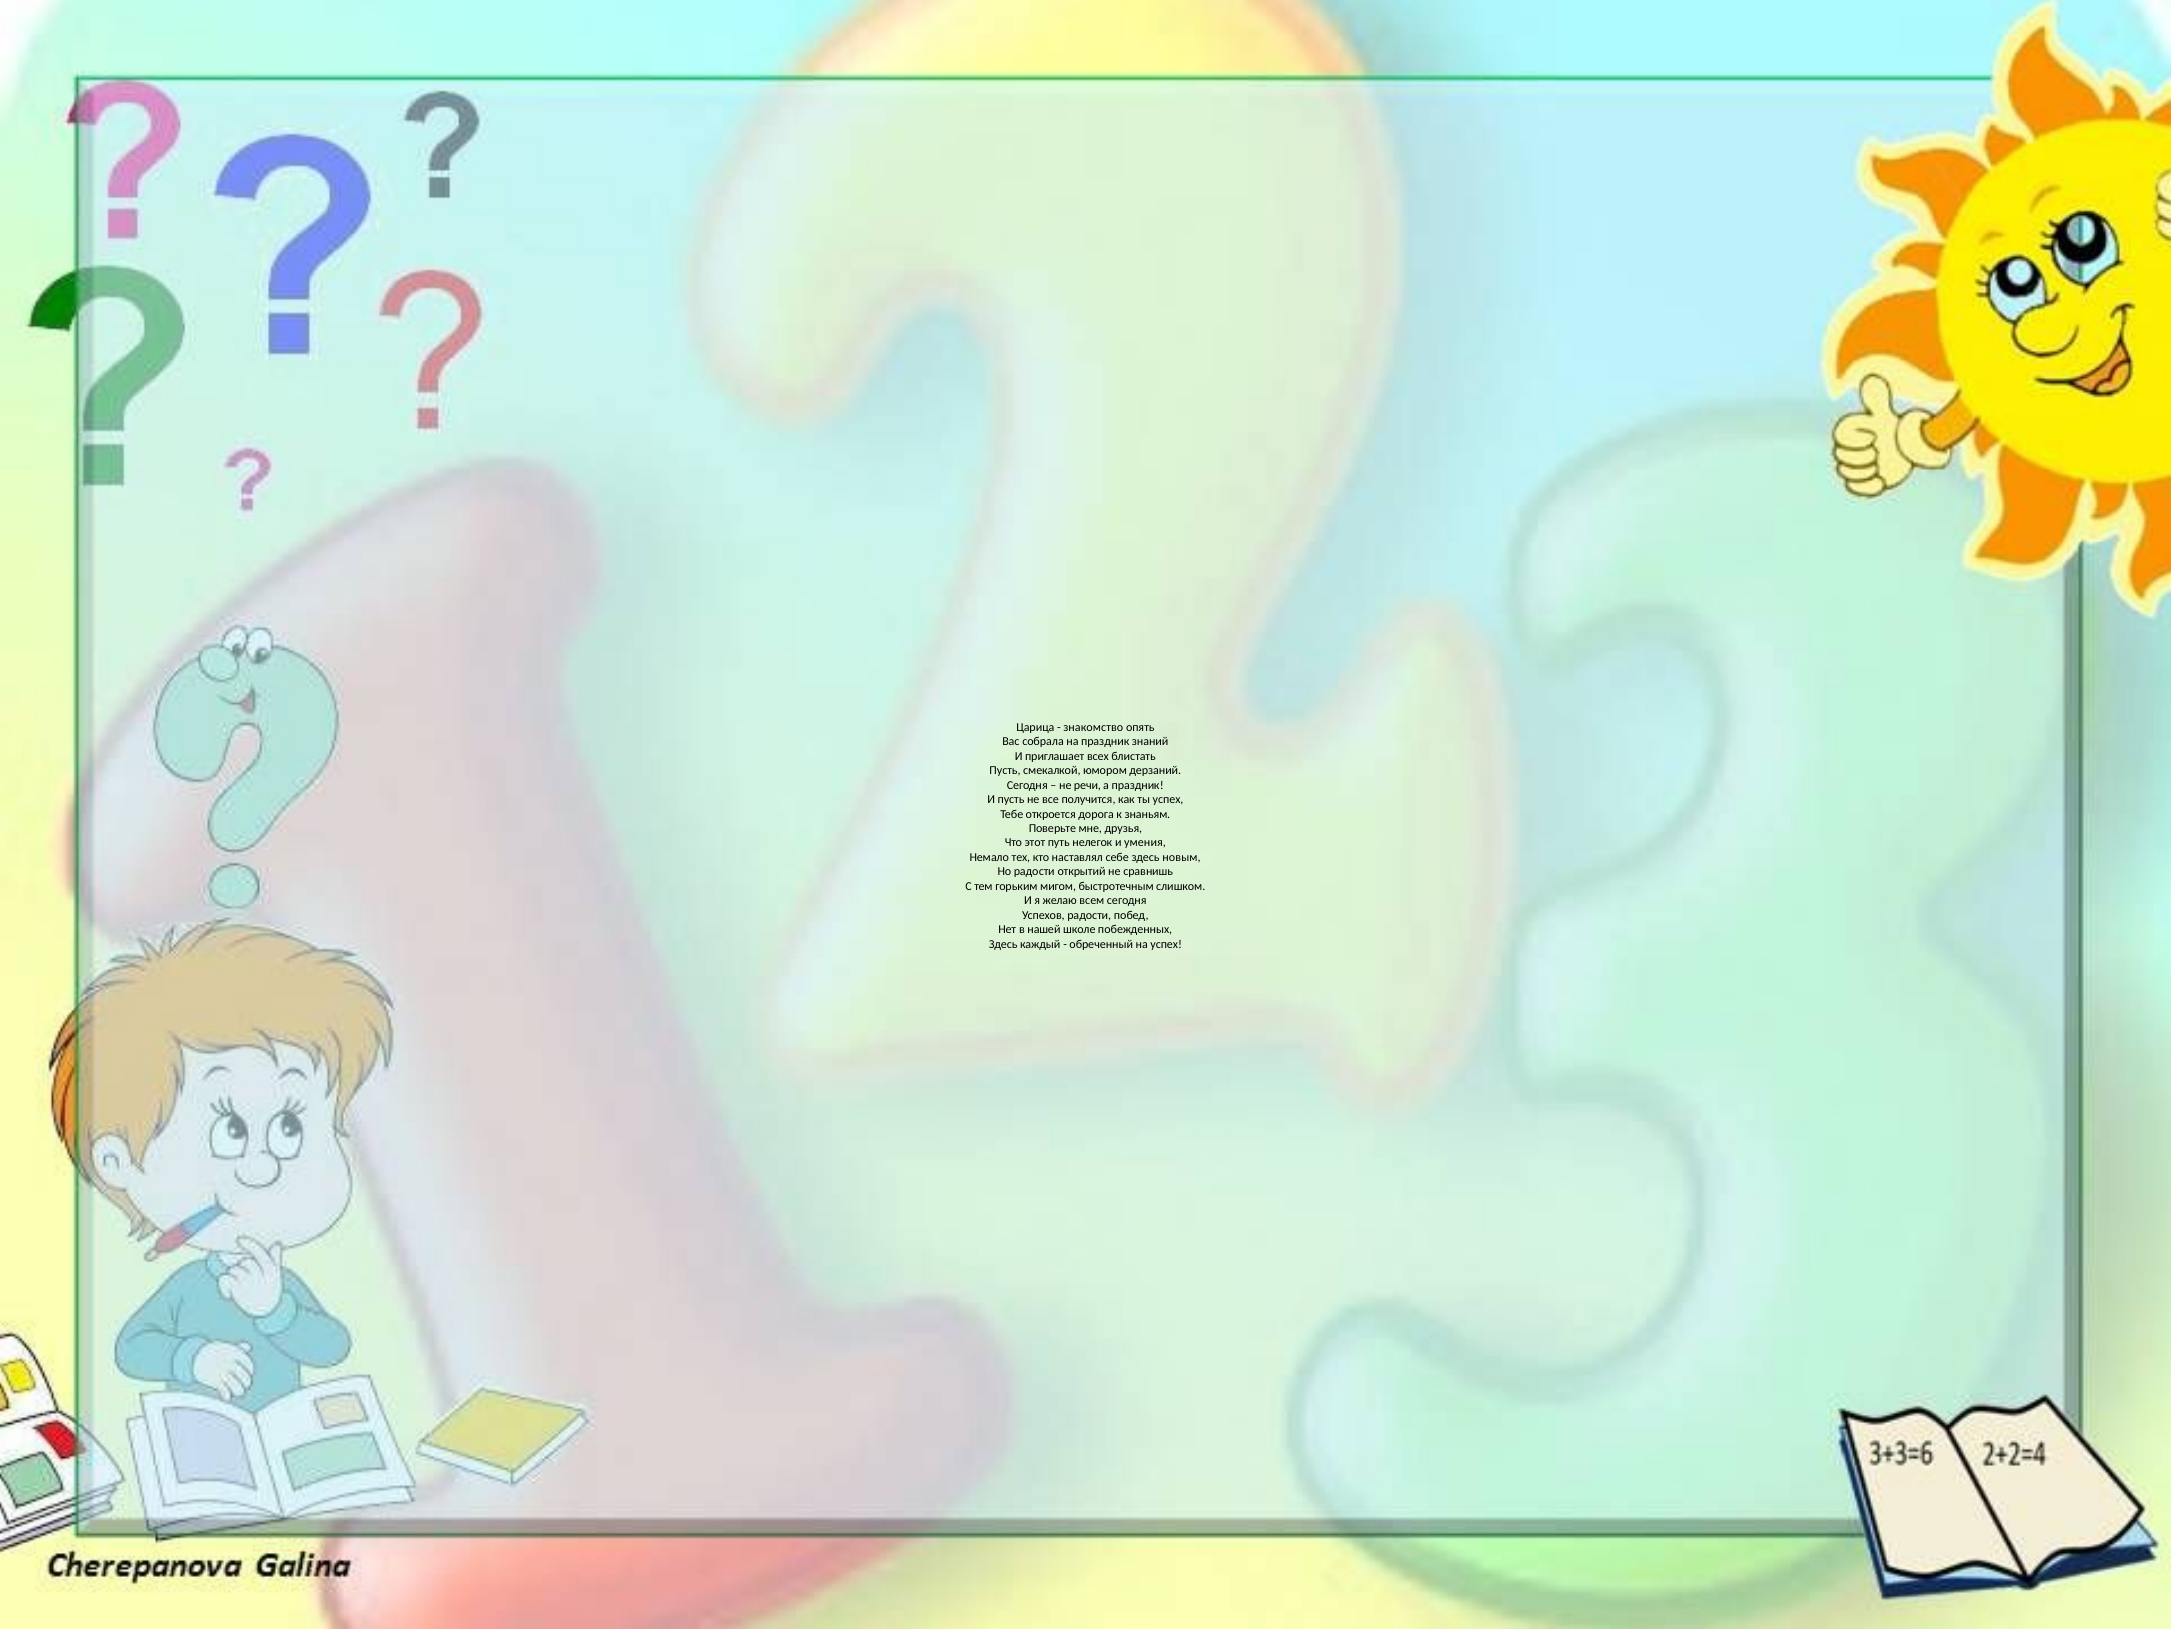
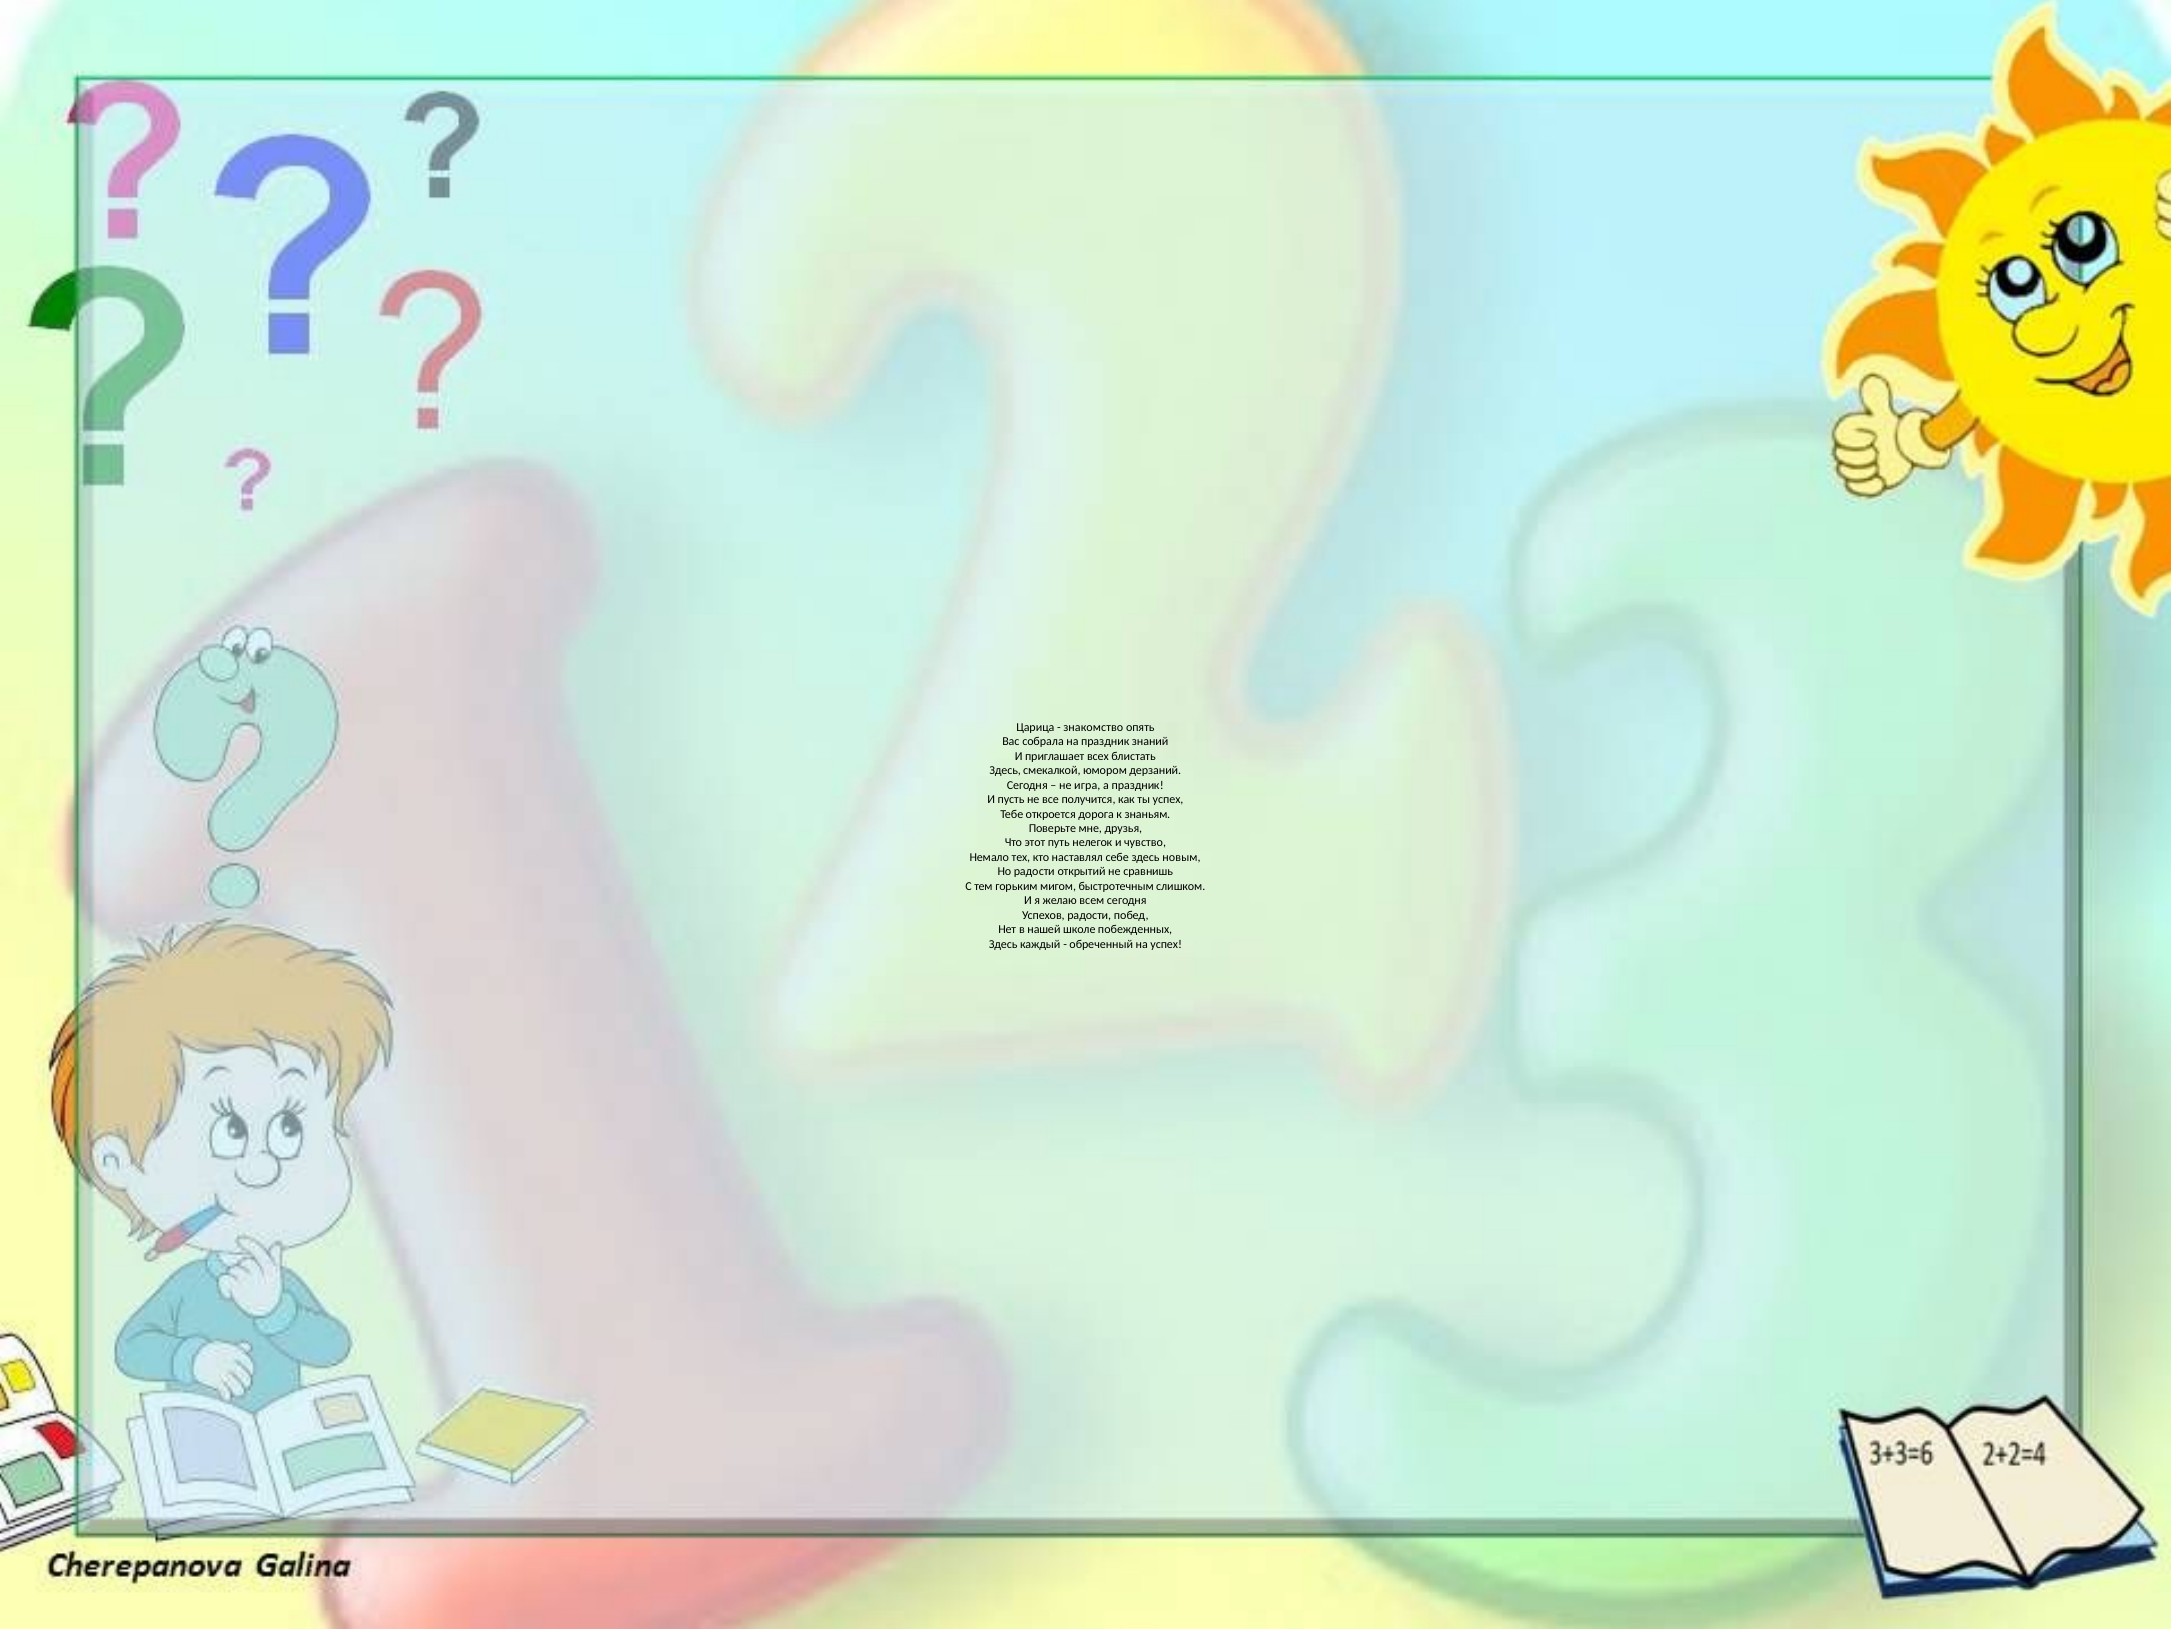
Пусть: Пусть -> Здесь (1005, 770)
речи: речи -> игра (1087, 785)
умения: умения -> чувство (1145, 843)
